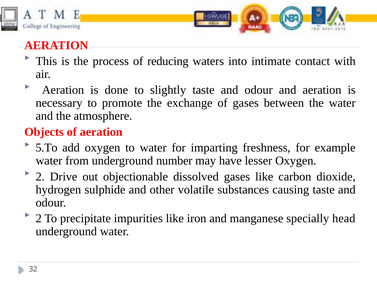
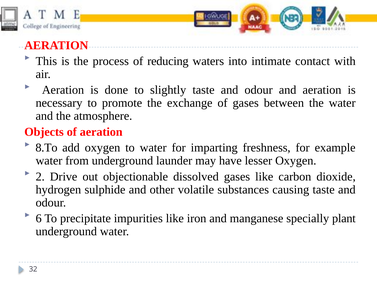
5.To: 5.To -> 8.To (46, 148)
number: number -> launder (174, 161)
2: 2 -> 6 (39, 218)
head: head -> plant (344, 218)
